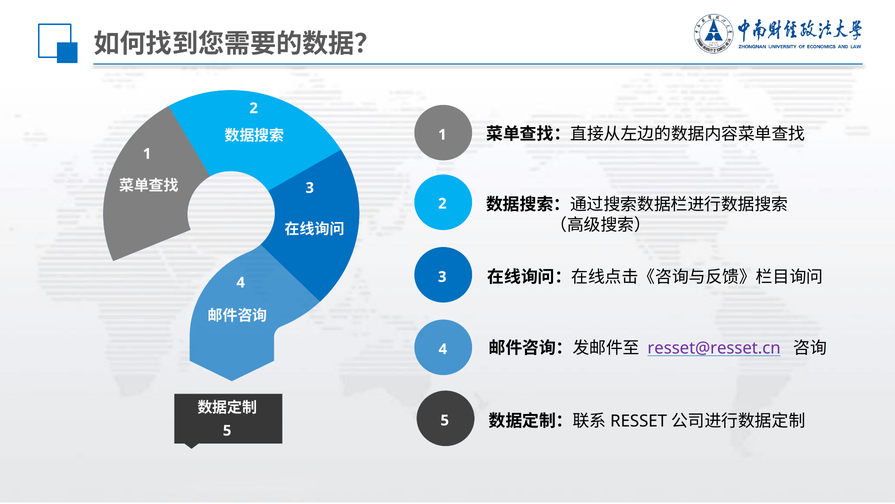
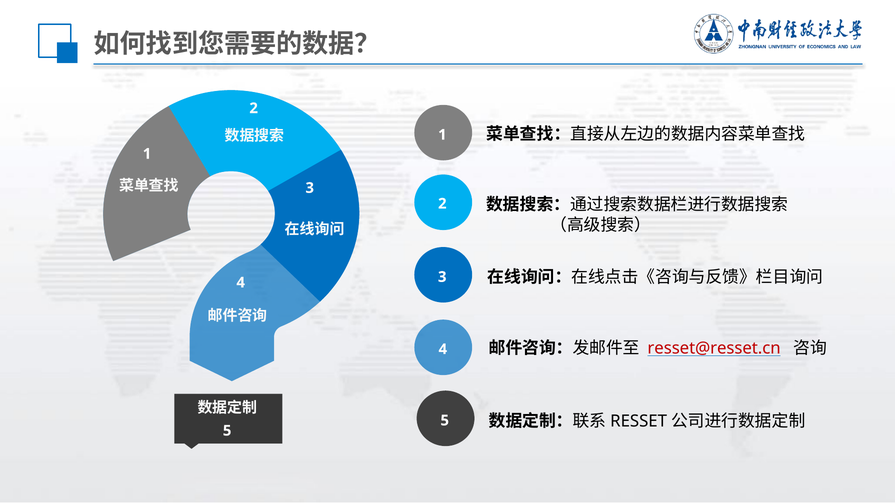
resset@resset.cn colour: purple -> red (714, 348)
